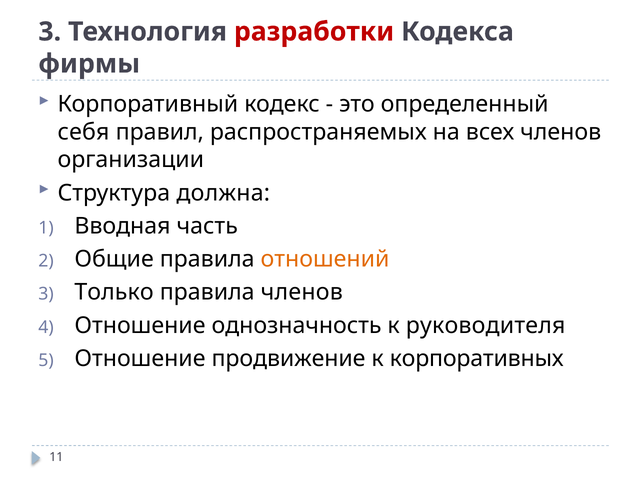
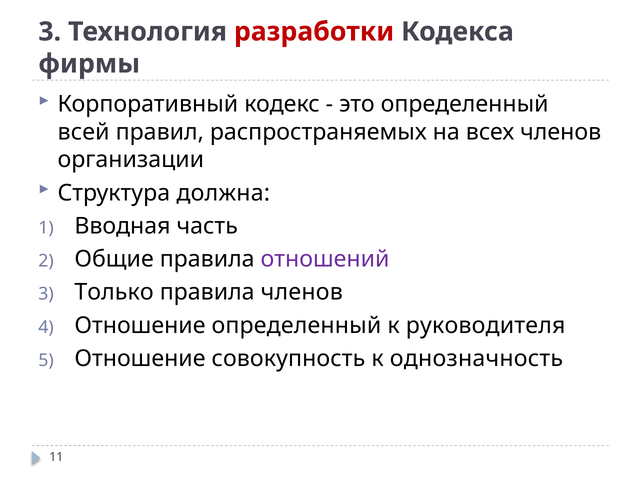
себя: себя -> всей (84, 132)
отношений colour: orange -> purple (325, 259)
Отношение однозначность: однозначность -> определенный (296, 325)
продвижение: продвижение -> совокупность (288, 358)
корпоративных: корпоративных -> однозначность (476, 358)
